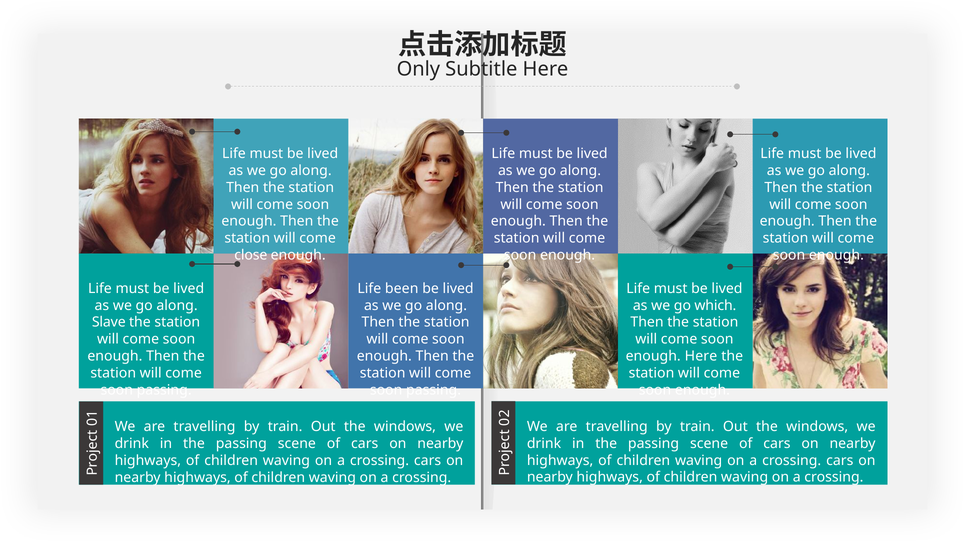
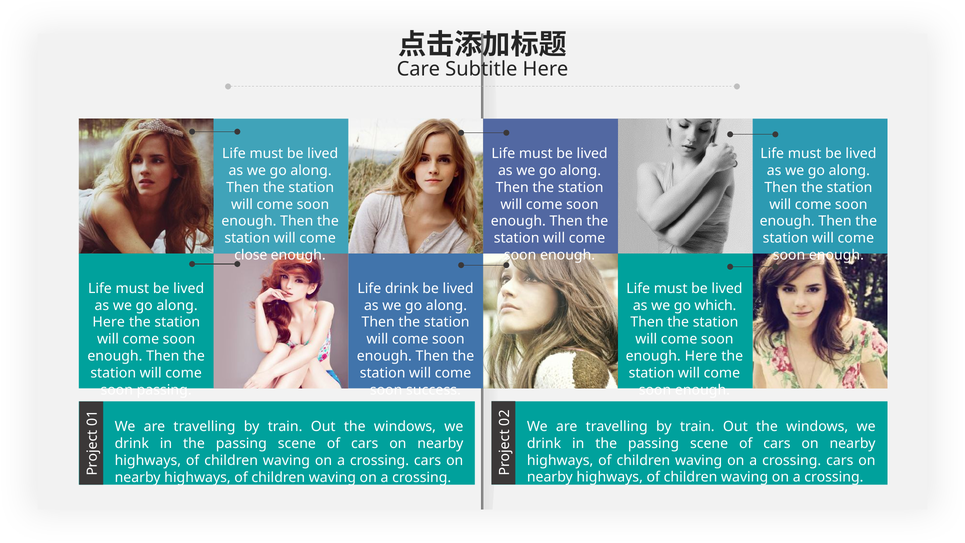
Only: Only -> Care (418, 69)
Life been: been -> drink (402, 288)
Slave: Slave -> Here (109, 322)
passing: passing -> success (434, 390)
